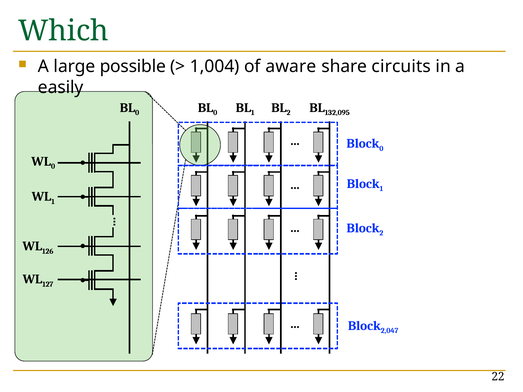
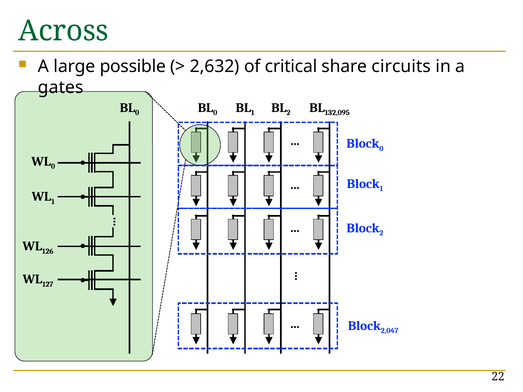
Which: Which -> Across (63, 31)
1,004: 1,004 -> 2,632 (215, 67)
aware: aware -> critical (291, 67)
easily: easily -> gates (61, 88)
